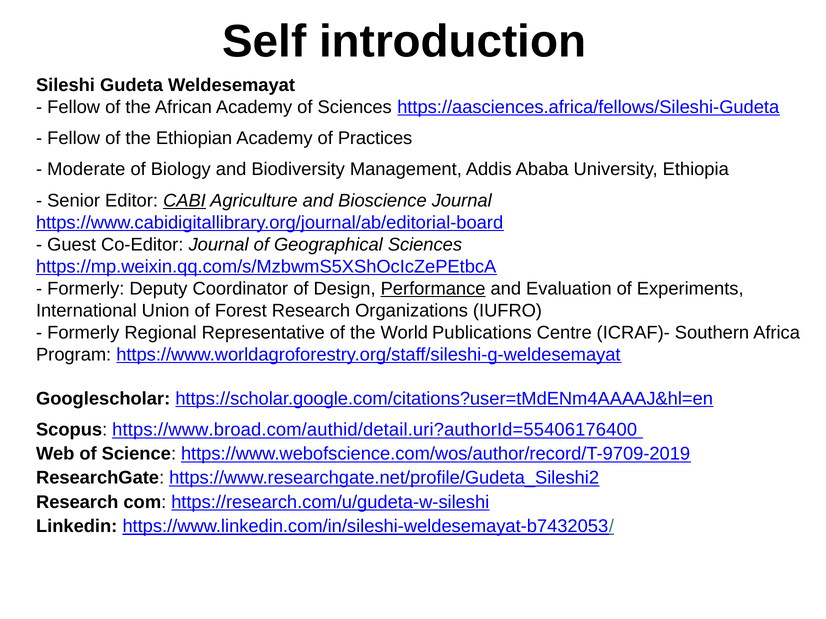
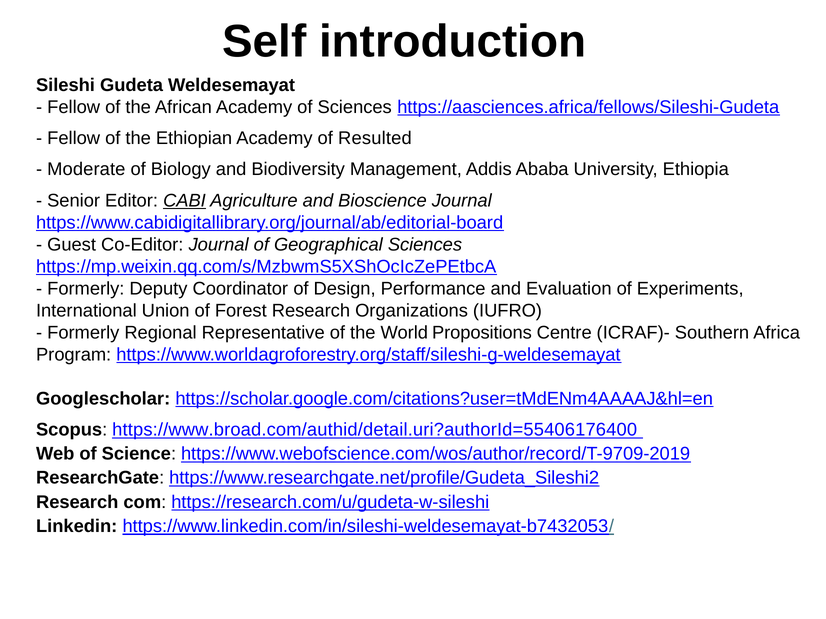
Practices: Practices -> Resulted (375, 138)
Performance underline: present -> none (433, 289)
Publications: Publications -> Propositions (482, 333)
